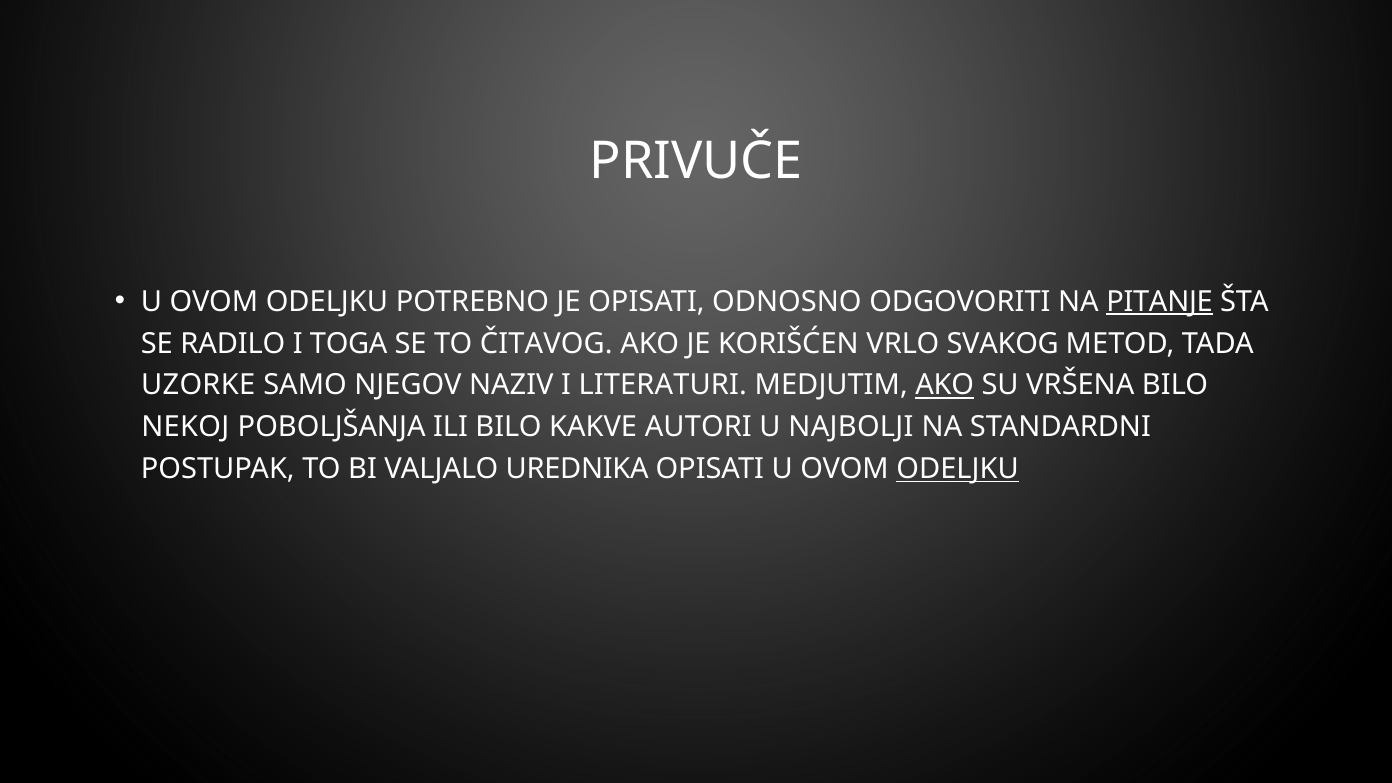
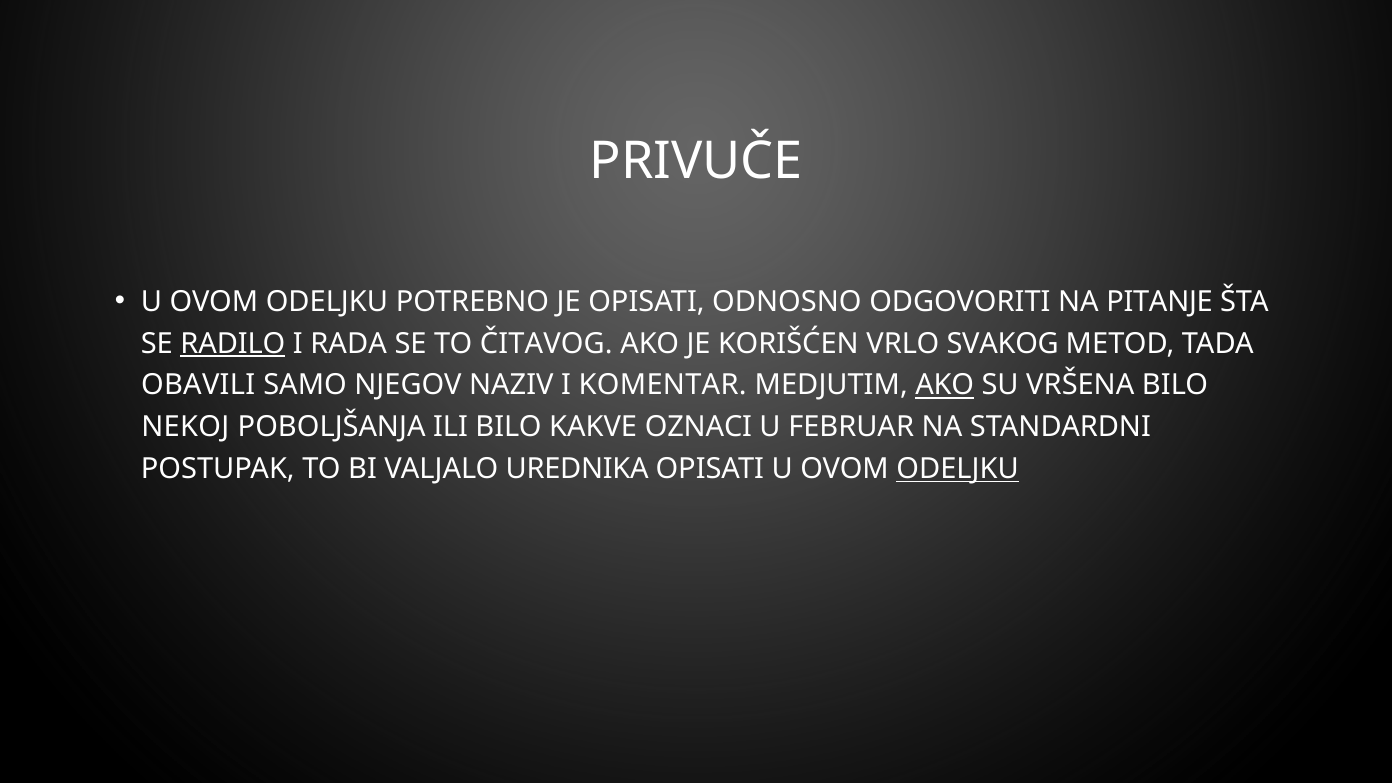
PITANJE underline: present -> none (1160, 302)
RADILO underline: none -> present (233, 344)
TOGA: TOGA -> RADA (349, 344)
UZORKE: UZORKE -> OBAVILI (198, 385)
LITERATURI: LITERATURI -> KOMENTAR (663, 385)
AUTORI: AUTORI -> OZNACI (698, 427)
NAJBOLJI: NAJBOLJI -> FEBRUAR (851, 427)
